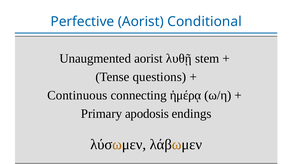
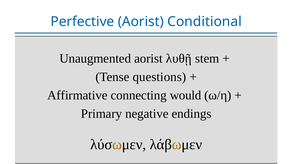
Continuous: Continuous -> Affirmative (77, 95)
ἡμέρᾳ: ἡμέρᾳ -> would (186, 95)
apodosis: apodosis -> negative (147, 114)
